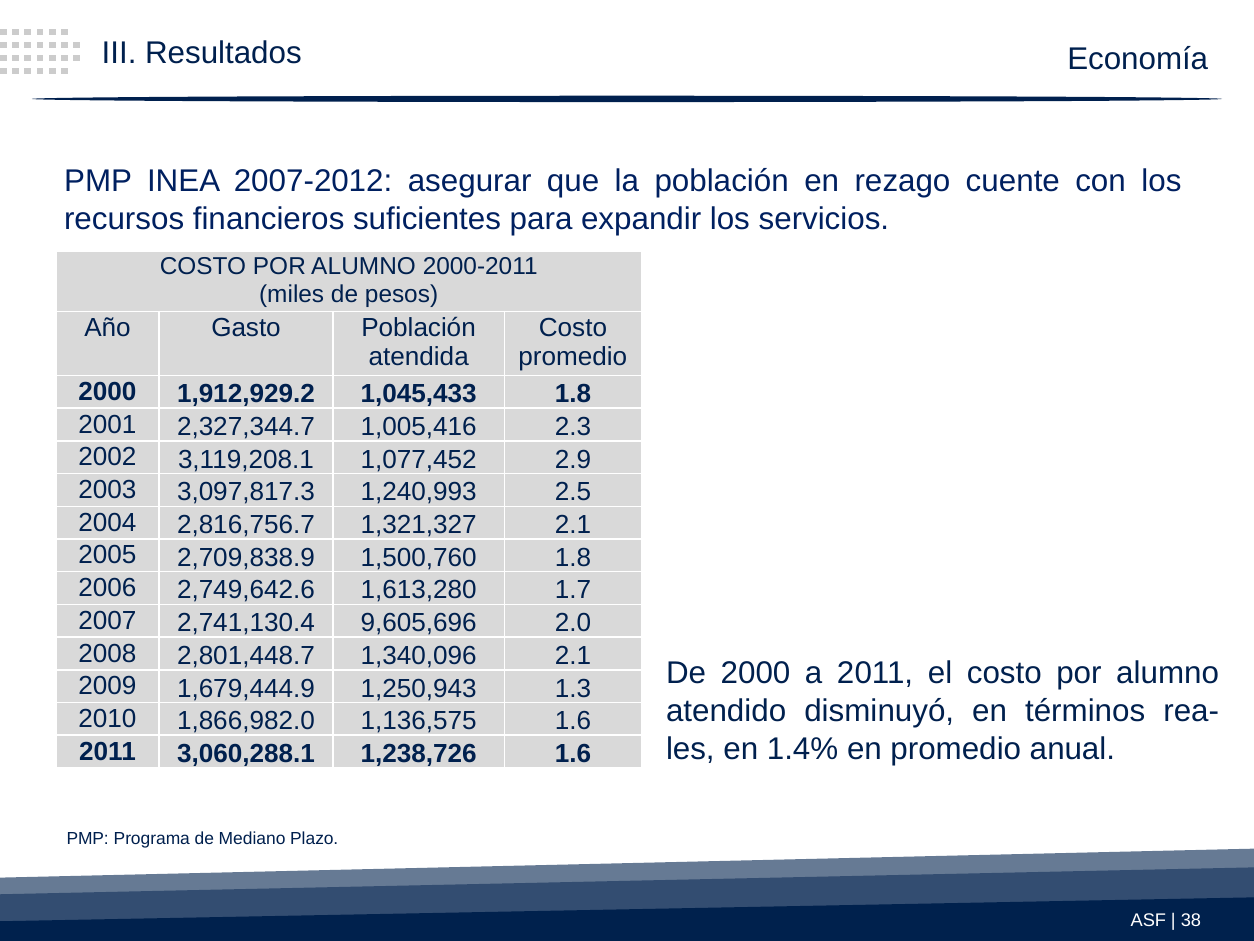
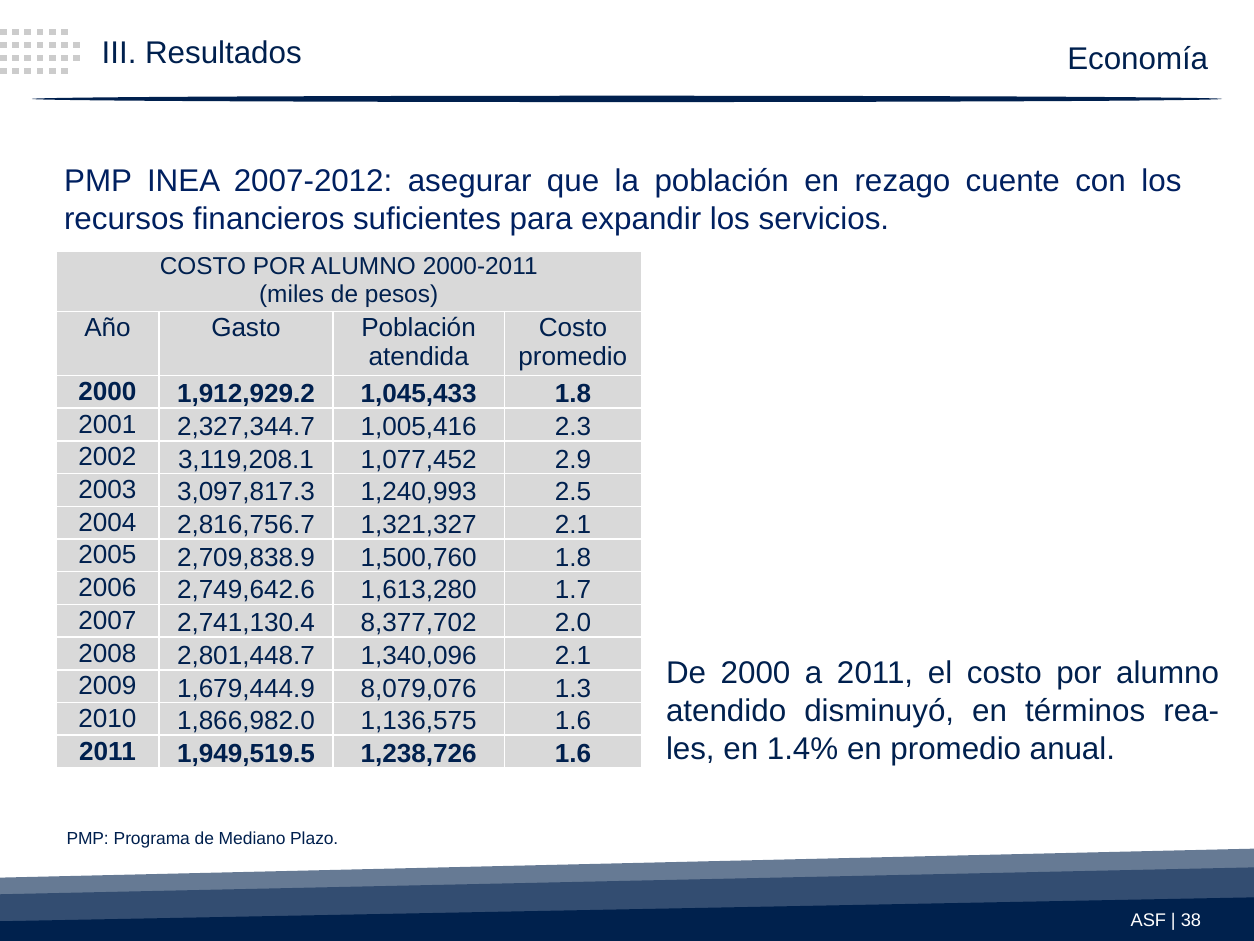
9,605,696: 9,605,696 -> 8,377,702 (419, 623)
1,250,943: 1,250,943 -> 8,079,076 (419, 688)
3,060,288.1: 3,060,288.1 -> 1,949,519.5 (246, 753)
